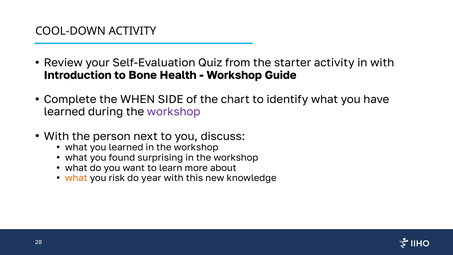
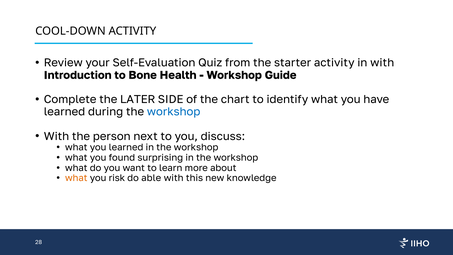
WHEN: WHEN -> LATER (138, 99)
workshop colour: purple -> blue (174, 112)
year: year -> able (151, 178)
